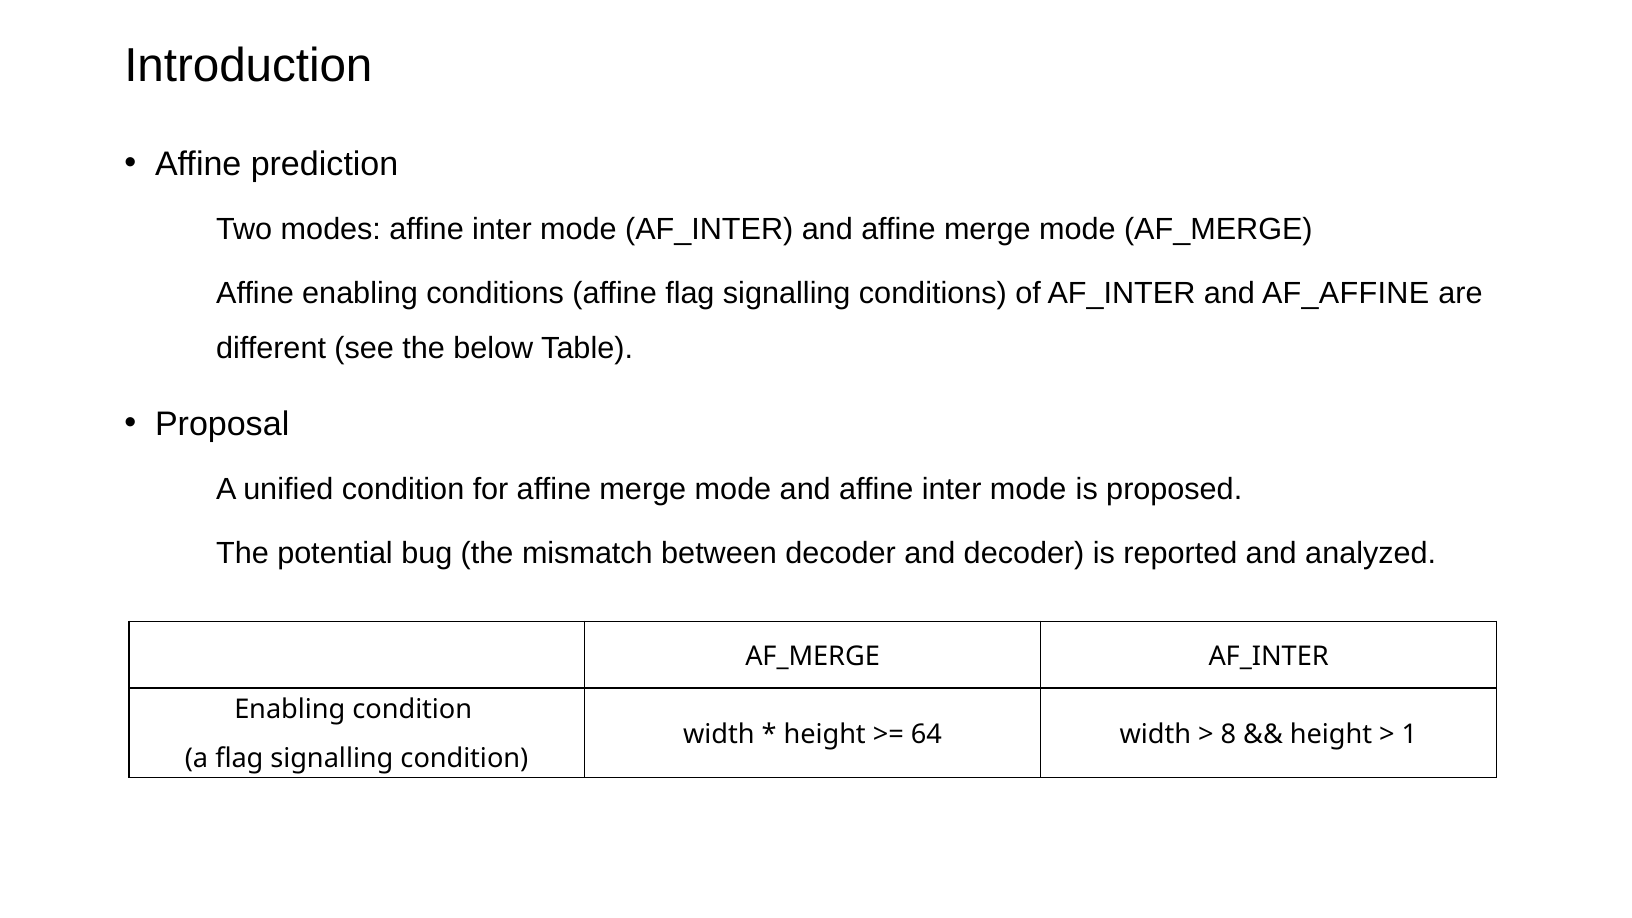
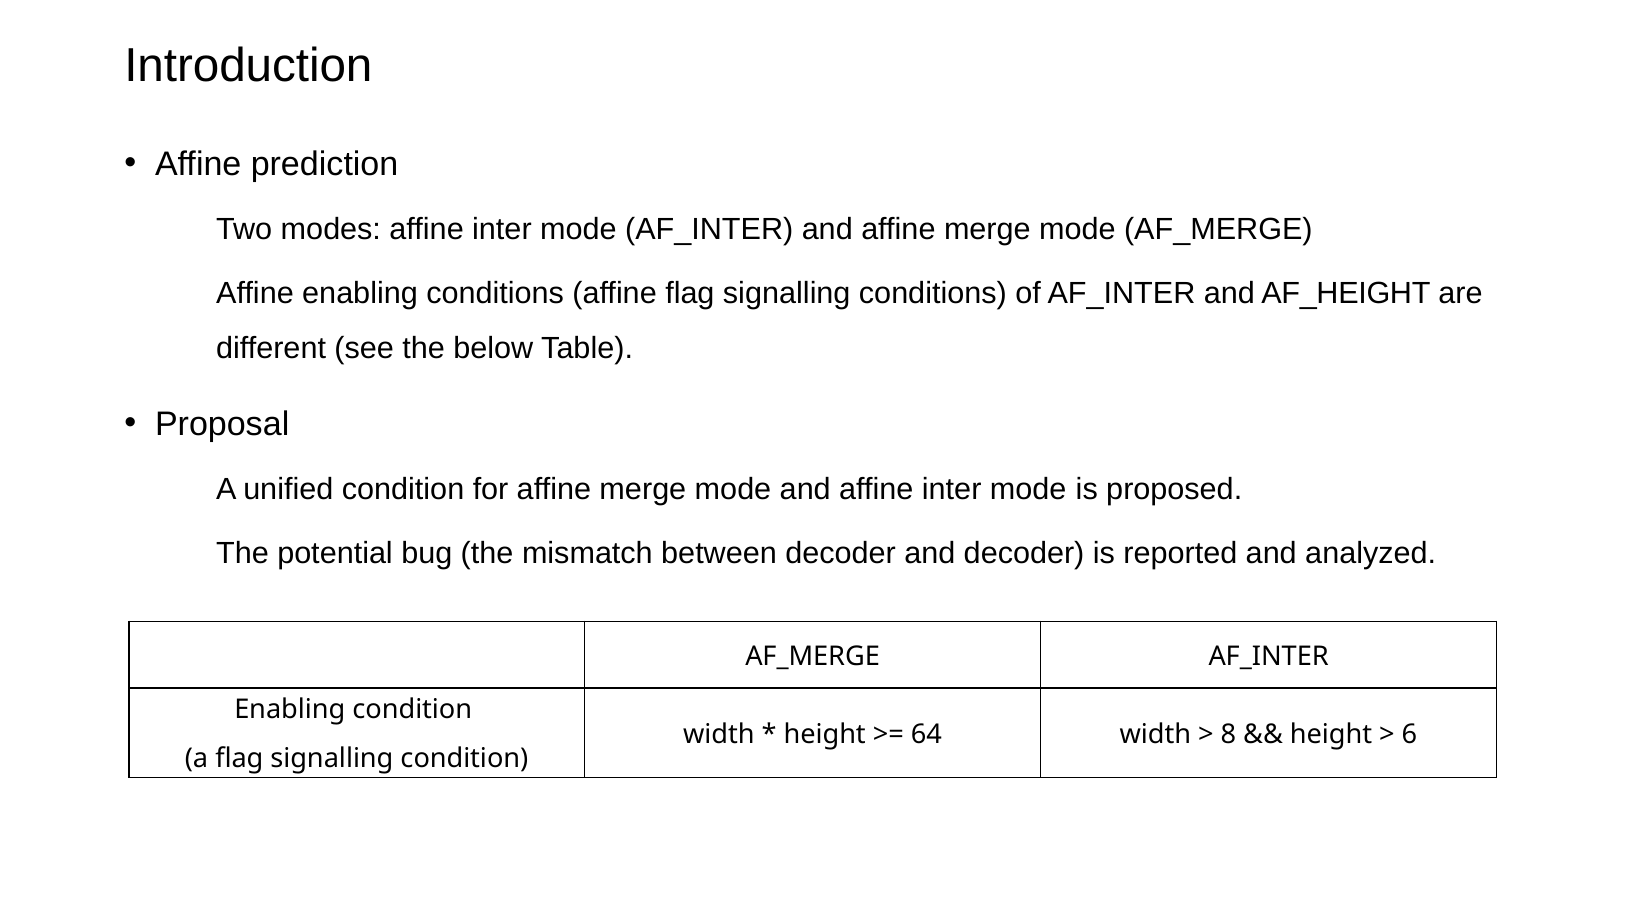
AF_AFFINE: AF_AFFINE -> AF_HEIGHT (1346, 293)
1: 1 -> 6 (1409, 734)
